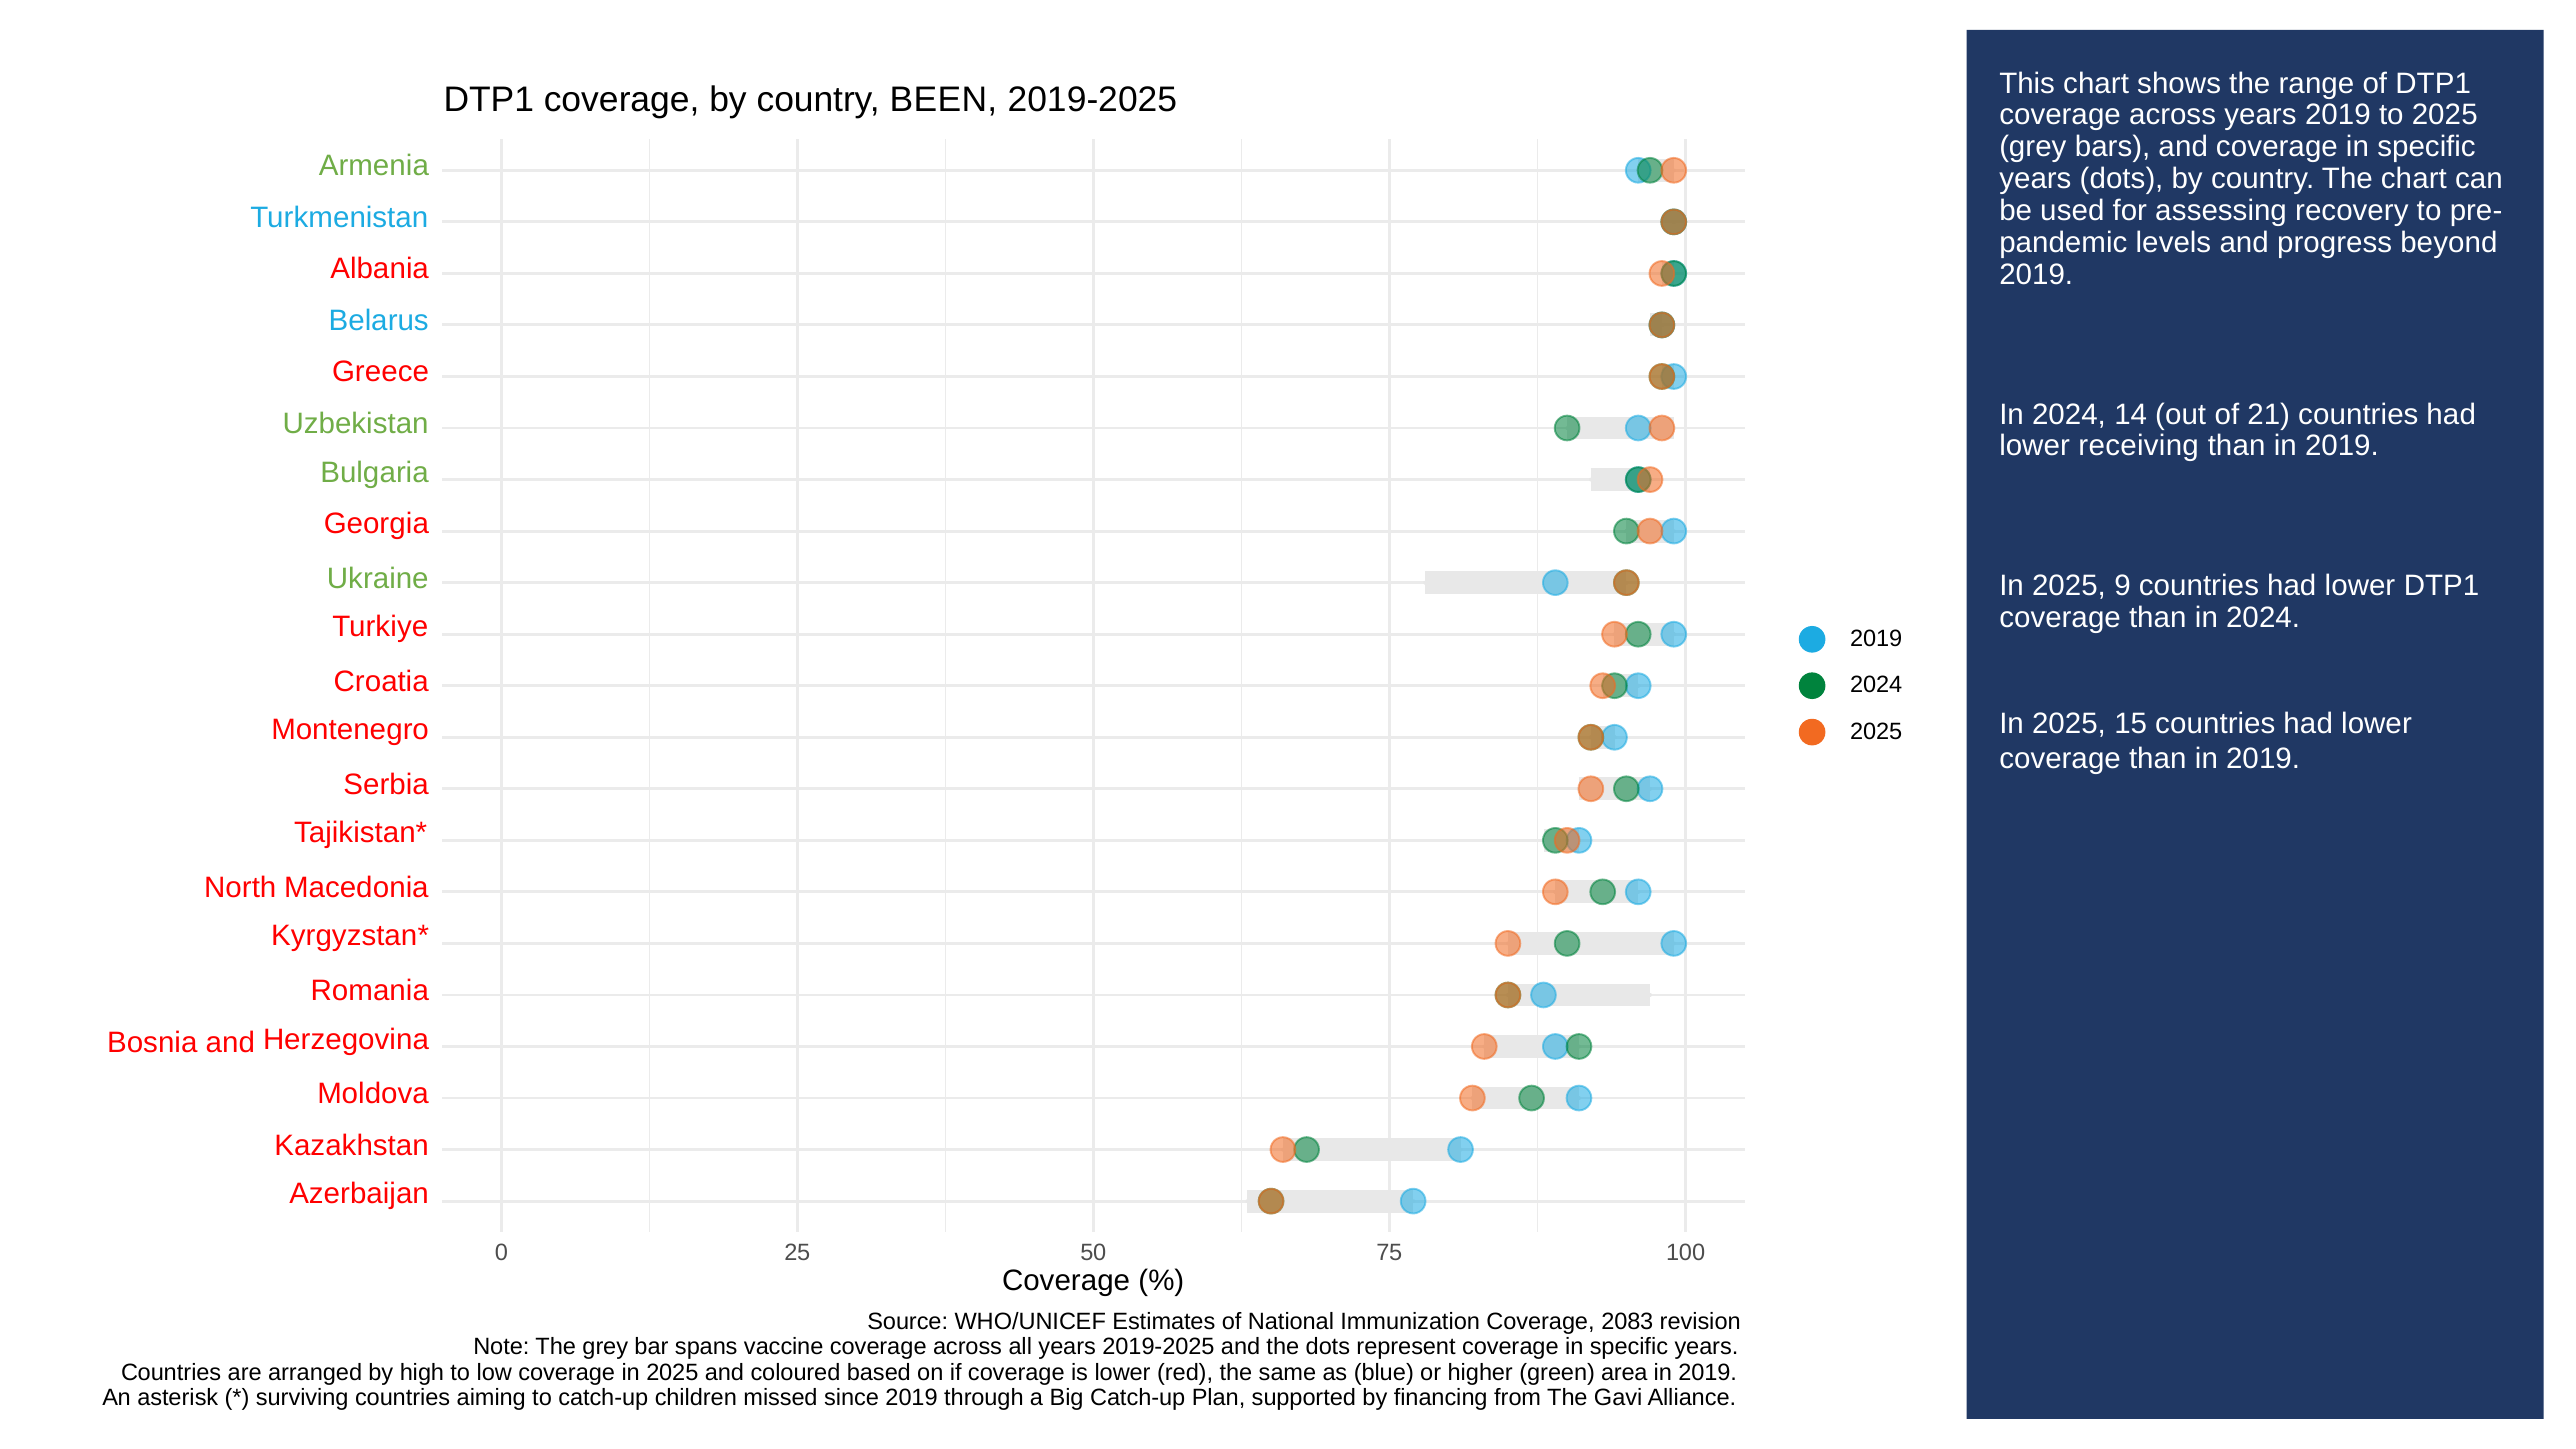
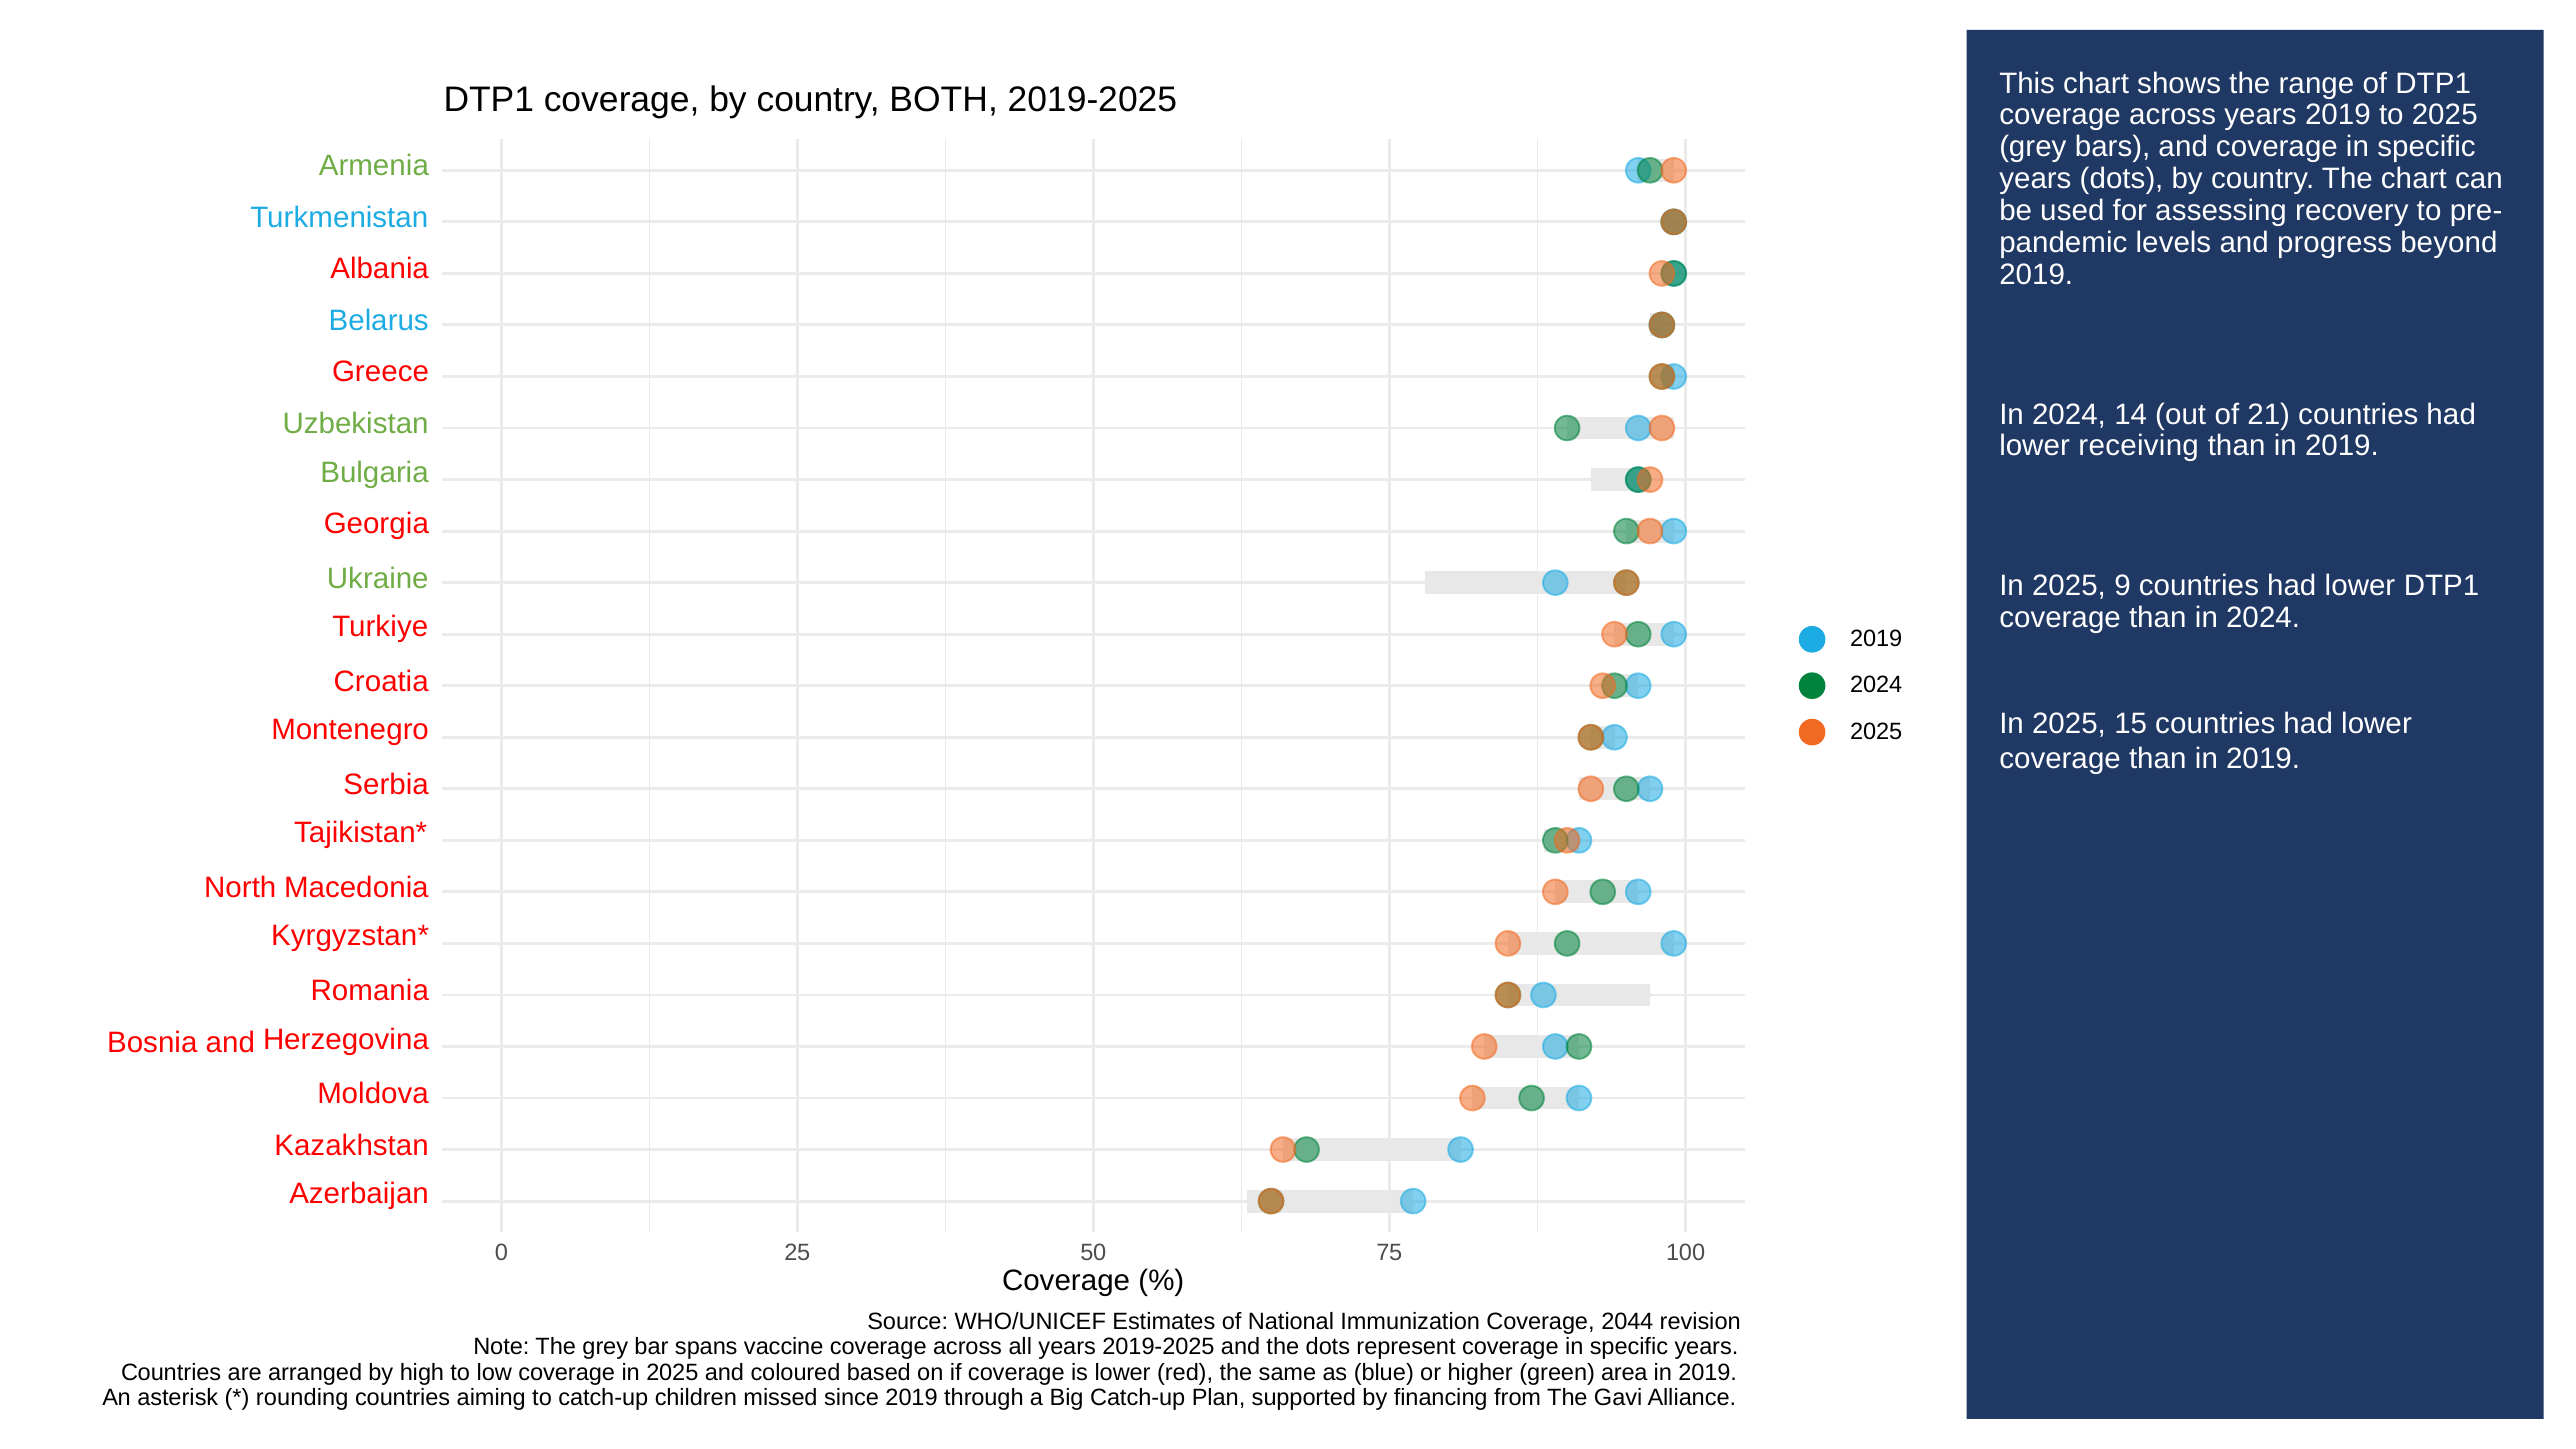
BEEN: BEEN -> BOTH (944, 100)
2083: 2083 -> 2044 (1627, 1322)
surviving: surviving -> rounding (302, 1398)
